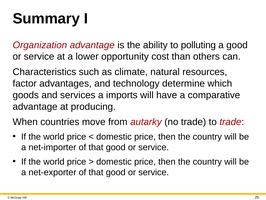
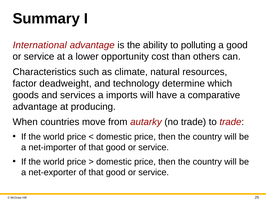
Organization: Organization -> International (40, 45)
advantages: advantages -> deadweight (65, 83)
